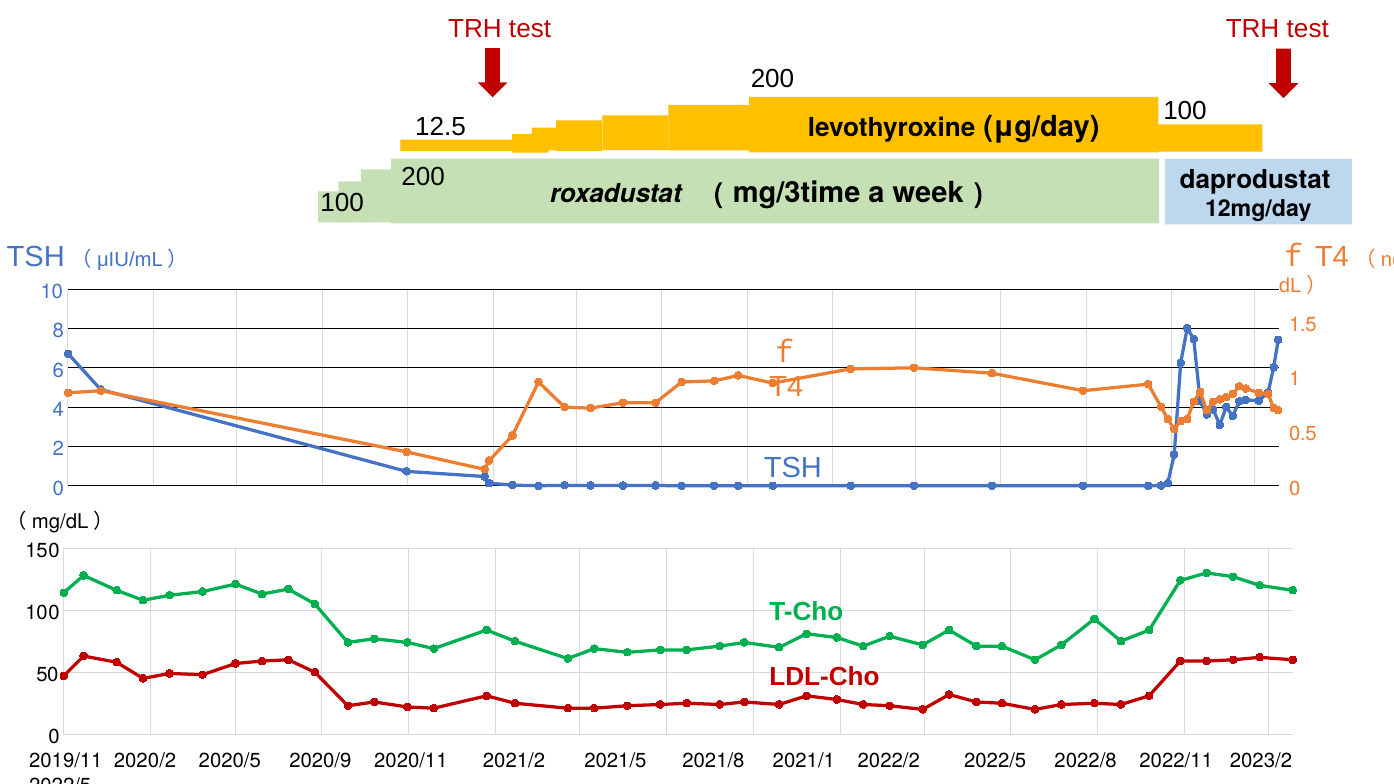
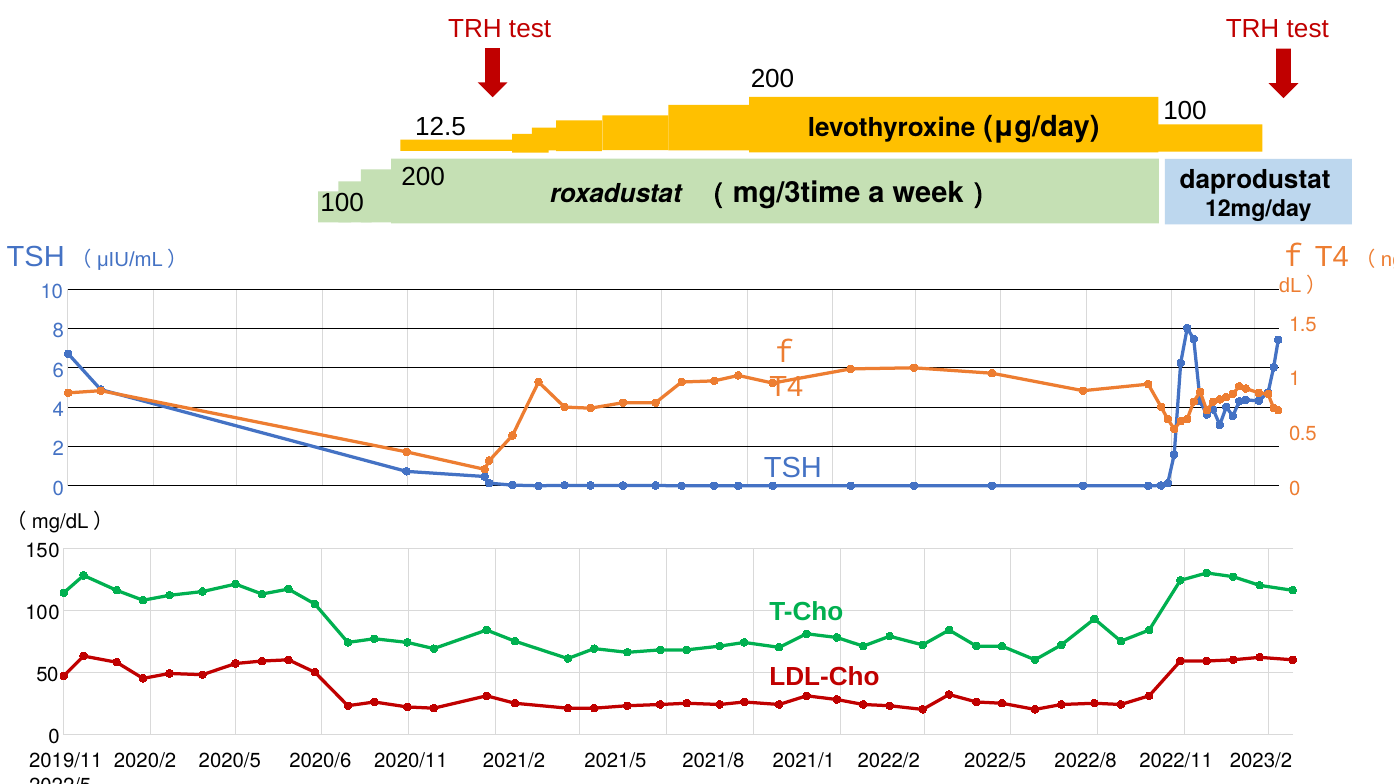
2020/9: 2020/9 -> 2020/6 (320, 761)
